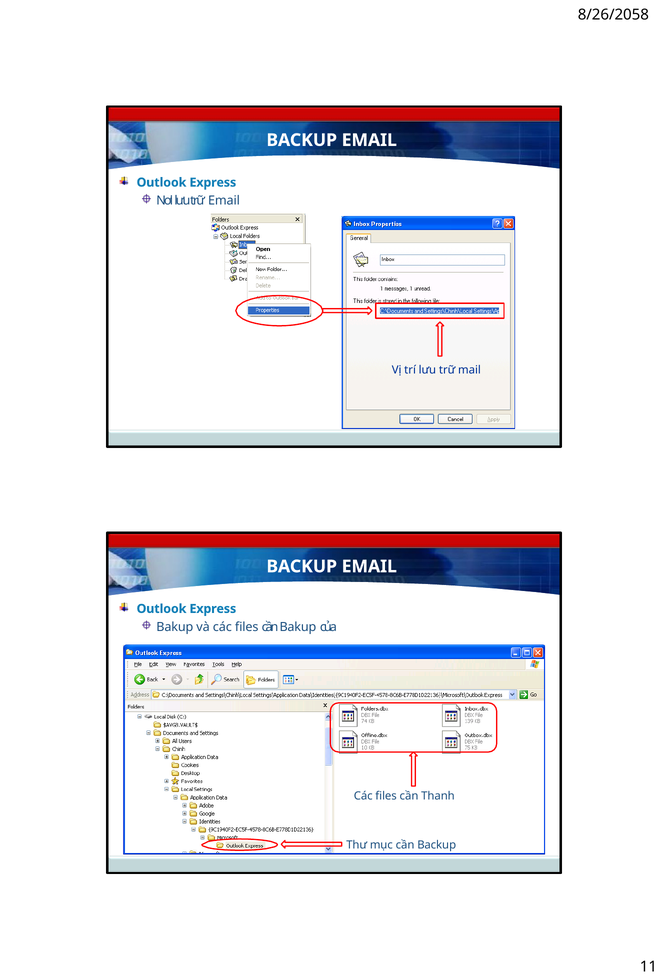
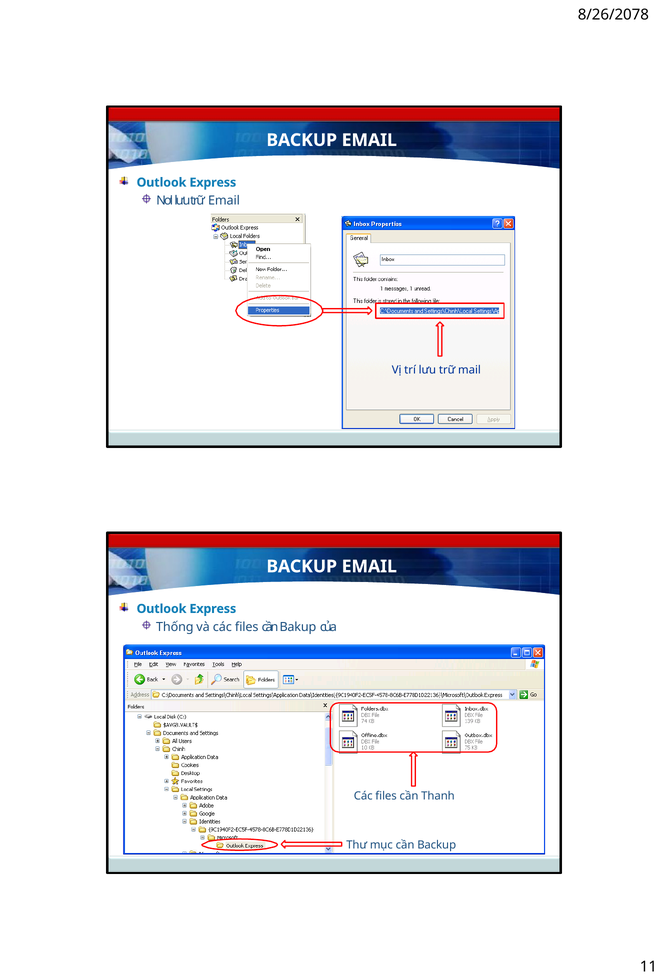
8/26/2058: 8/26/2058 -> 8/26/2078 (613, 15)
Bakup: Bakup -> Thống (175, 627)
